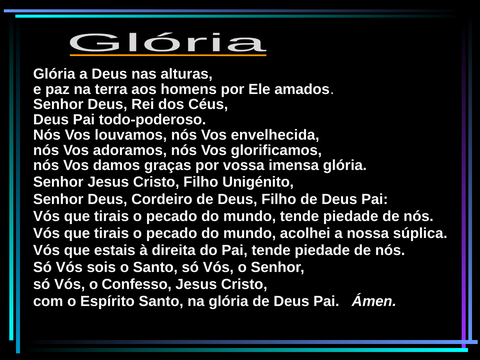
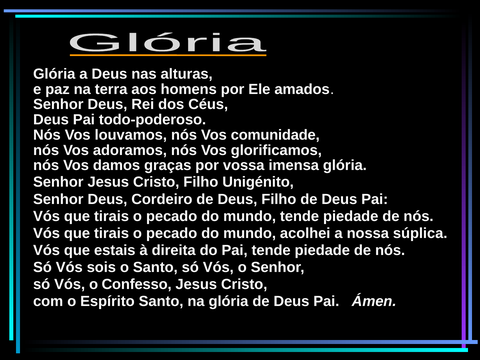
envelhecida: envelhecida -> comunidade (275, 135)
